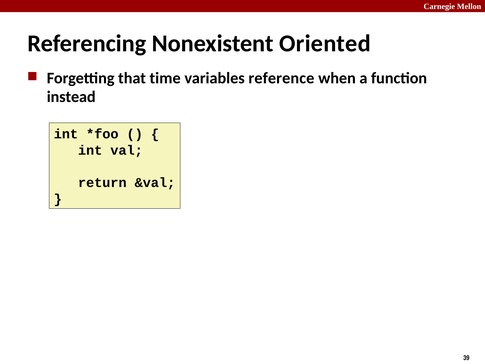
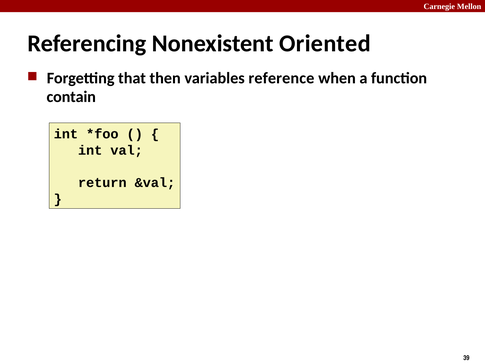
time: time -> then (165, 78)
instead: instead -> contain (71, 97)
